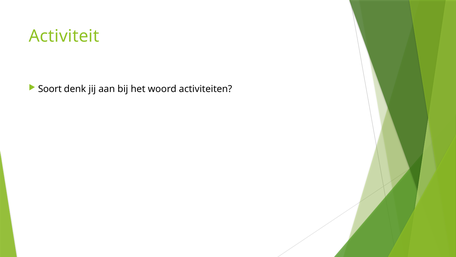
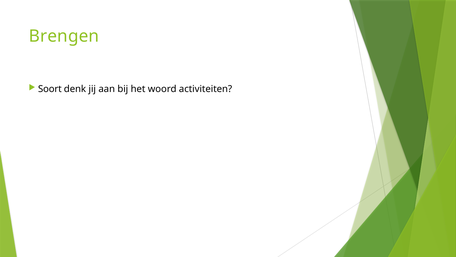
Activiteit: Activiteit -> Brengen (64, 36)
